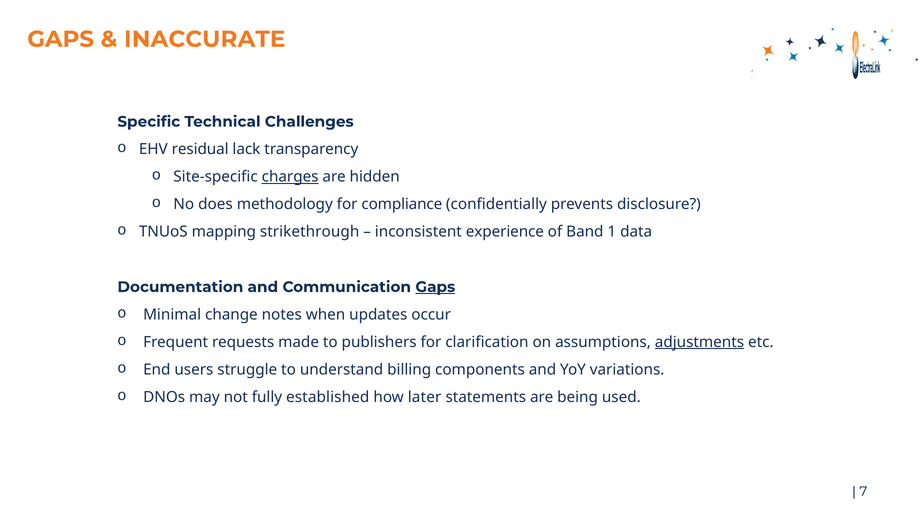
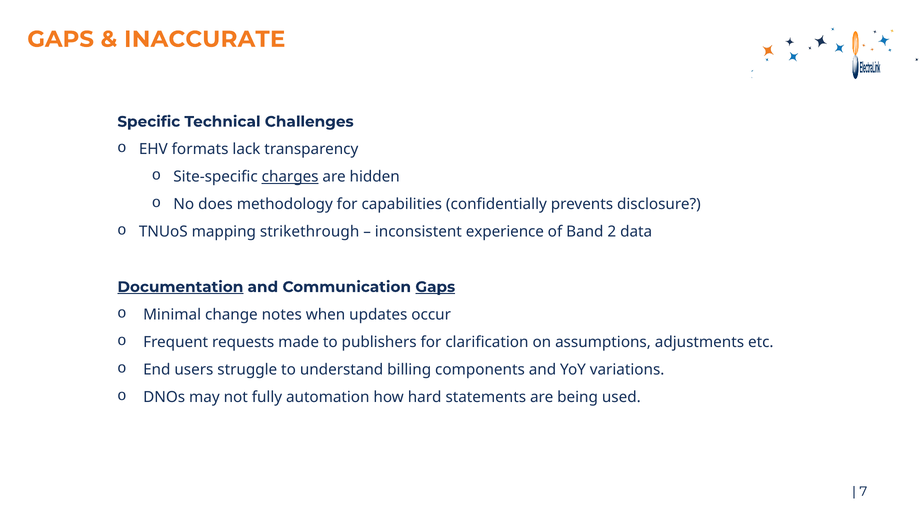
residual: residual -> formats (200, 149)
compliance: compliance -> capabilities (402, 204)
1: 1 -> 2 (612, 232)
Documentation underline: none -> present (180, 287)
adjustments underline: present -> none (699, 342)
established: established -> automation (328, 397)
later: later -> hard (425, 397)
